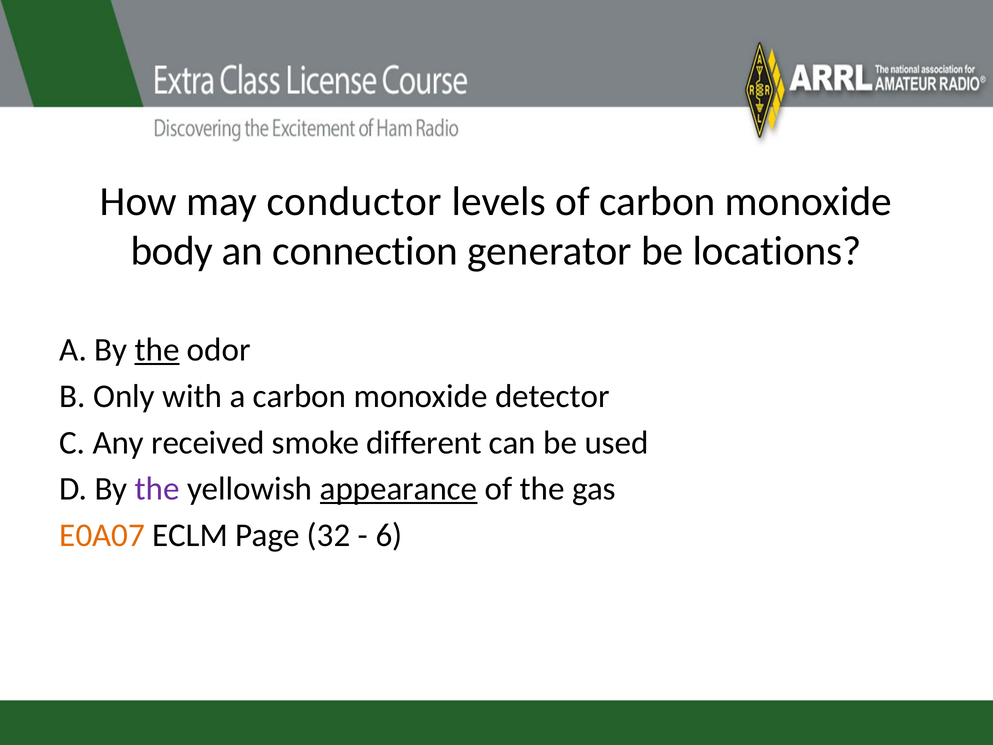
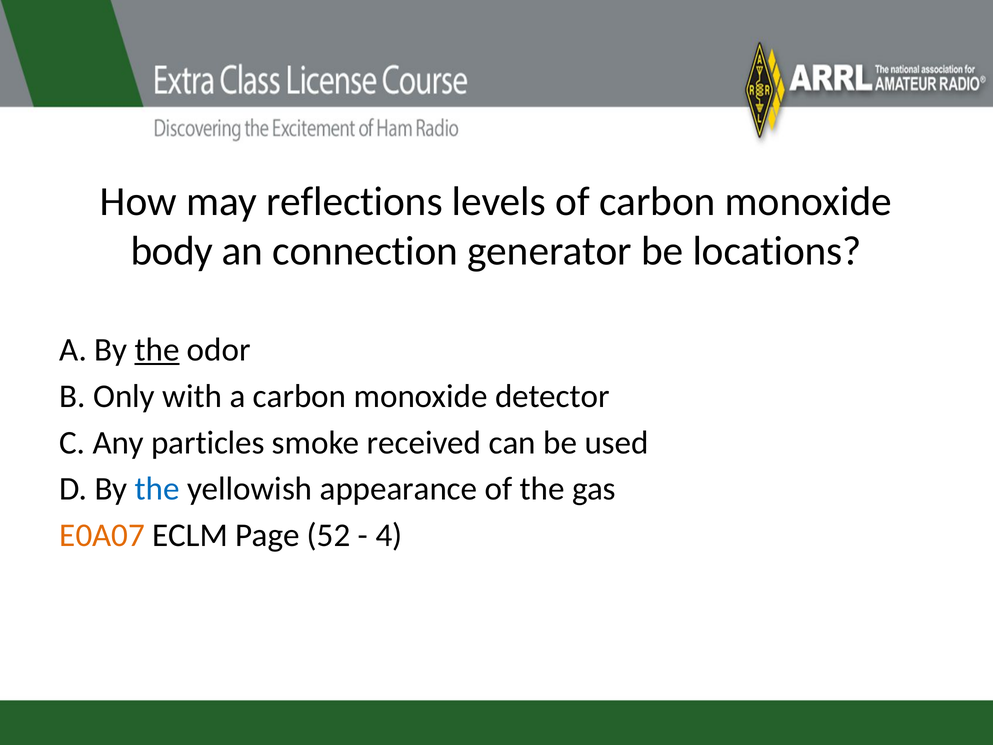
conductor: conductor -> reflections (354, 201)
received: received -> particles (208, 442)
different: different -> received (424, 442)
the colour: purple -> blue (157, 489)
appearance underline: present -> none (399, 489)
32: 32 -> 52 (329, 535)
6: 6 -> 4 (389, 535)
